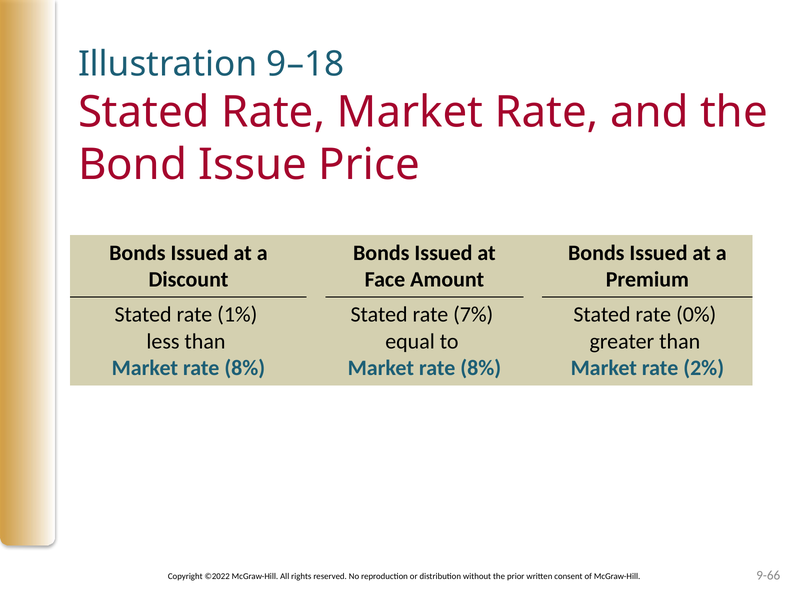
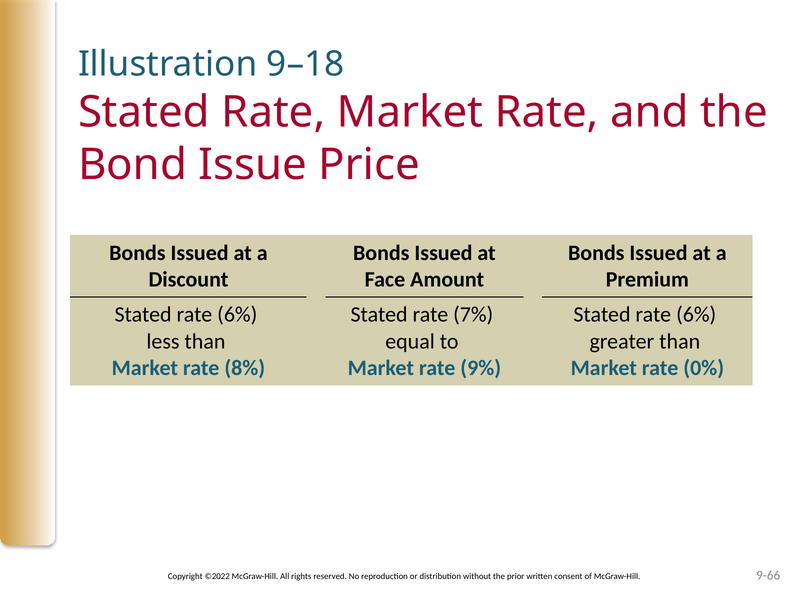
1%: 1% -> 6% (237, 315)
0%: 0% -> 6% (696, 315)
8%: 8% -> 9% (481, 369)
2%: 2% -> 0% (704, 369)
